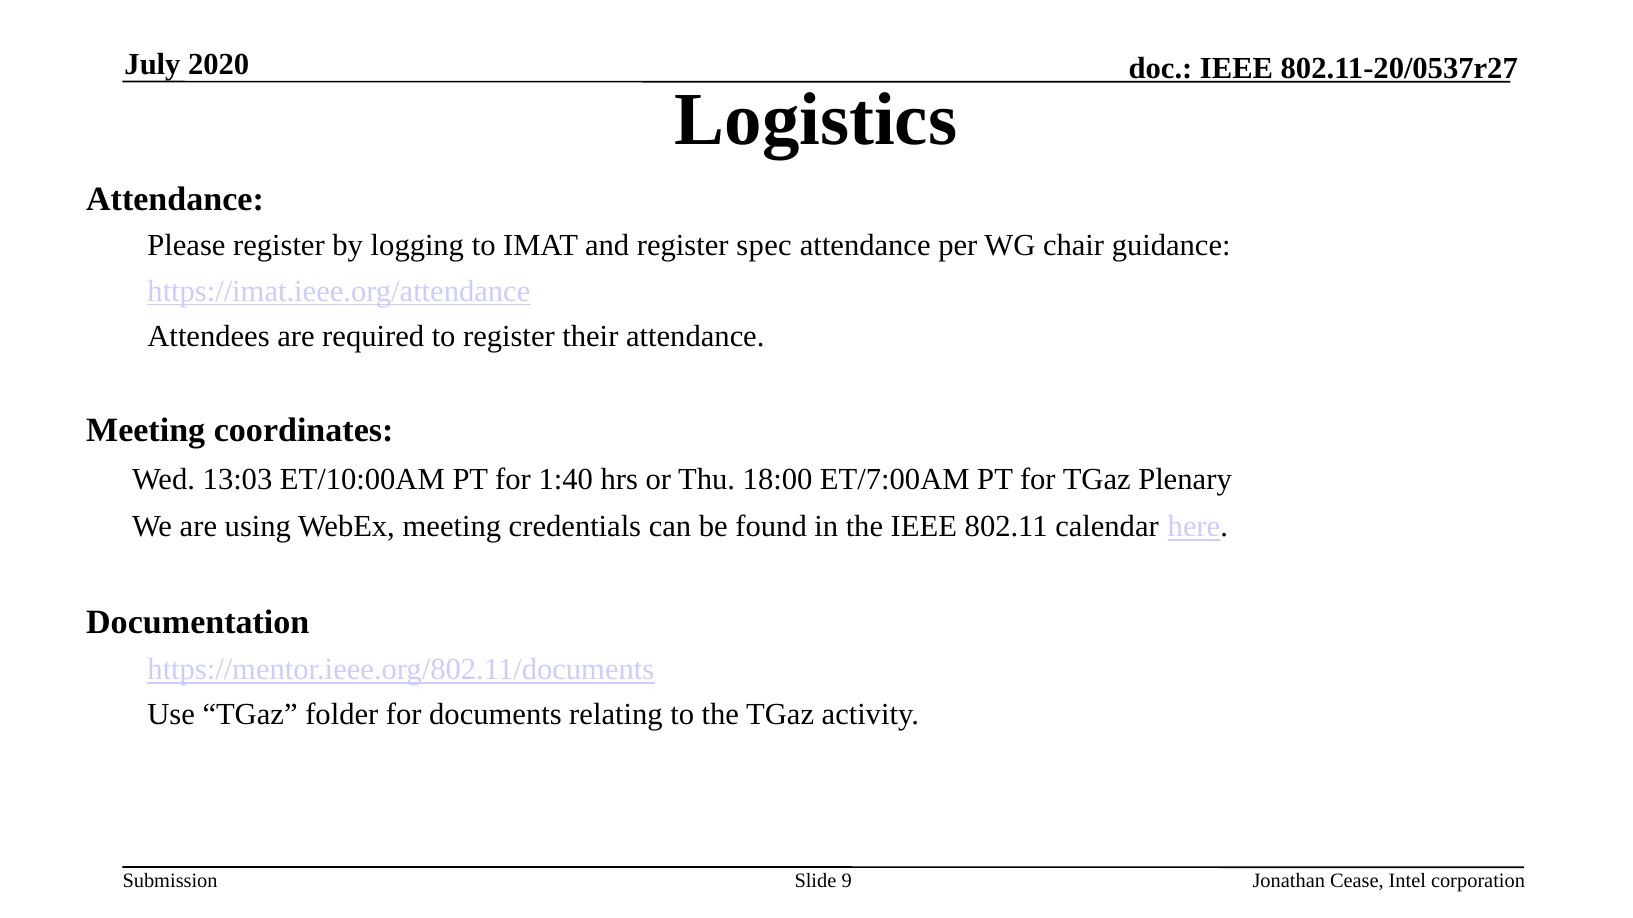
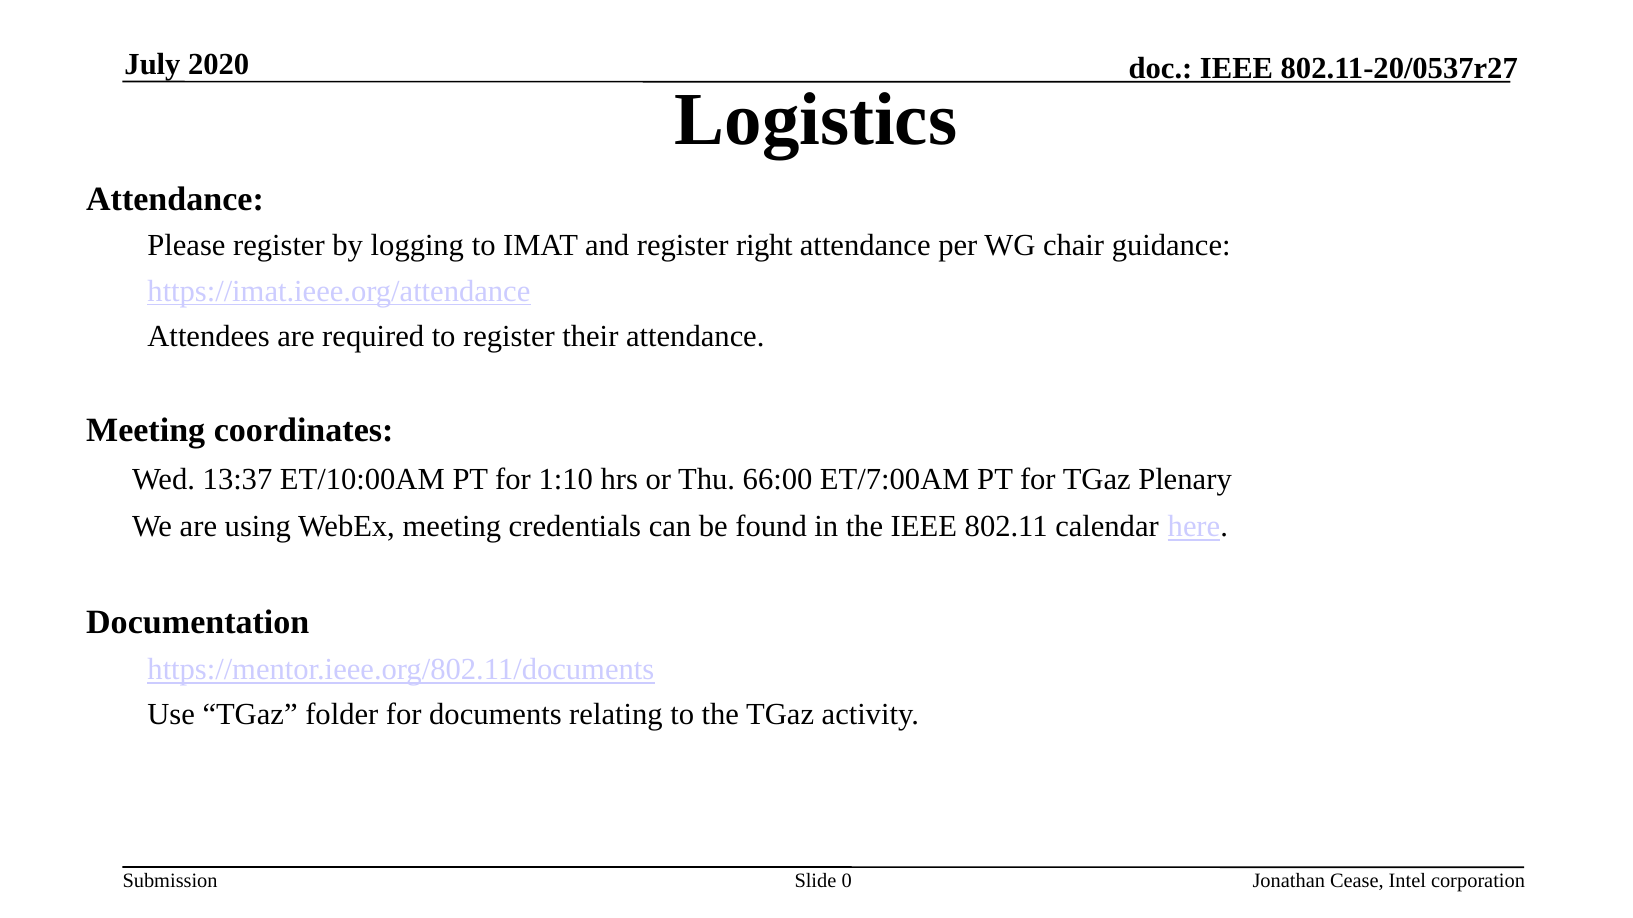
spec: spec -> right (764, 246)
13:03: 13:03 -> 13:37 (238, 480)
1:40: 1:40 -> 1:10 (566, 480)
18:00: 18:00 -> 66:00 (778, 480)
9: 9 -> 0 (847, 881)
